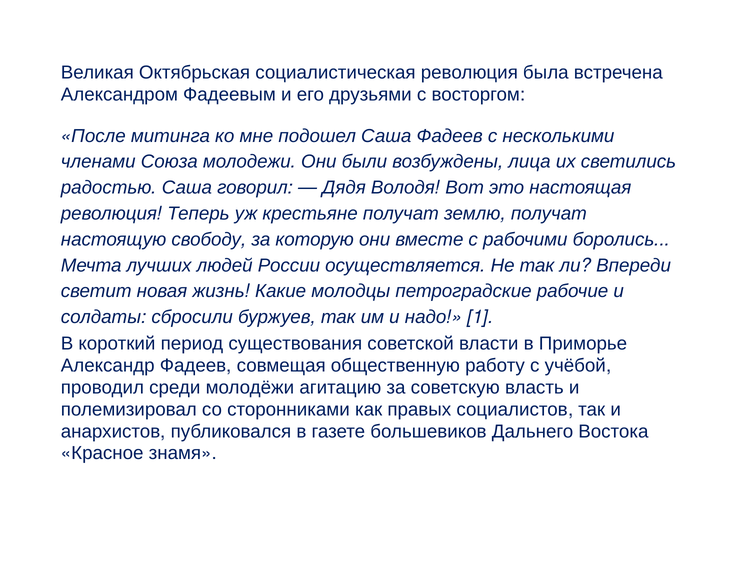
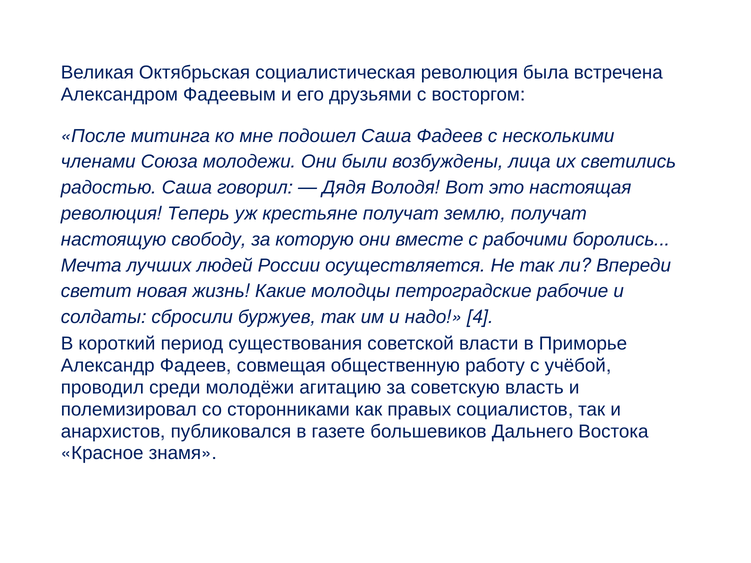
1: 1 -> 4 (480, 317)
